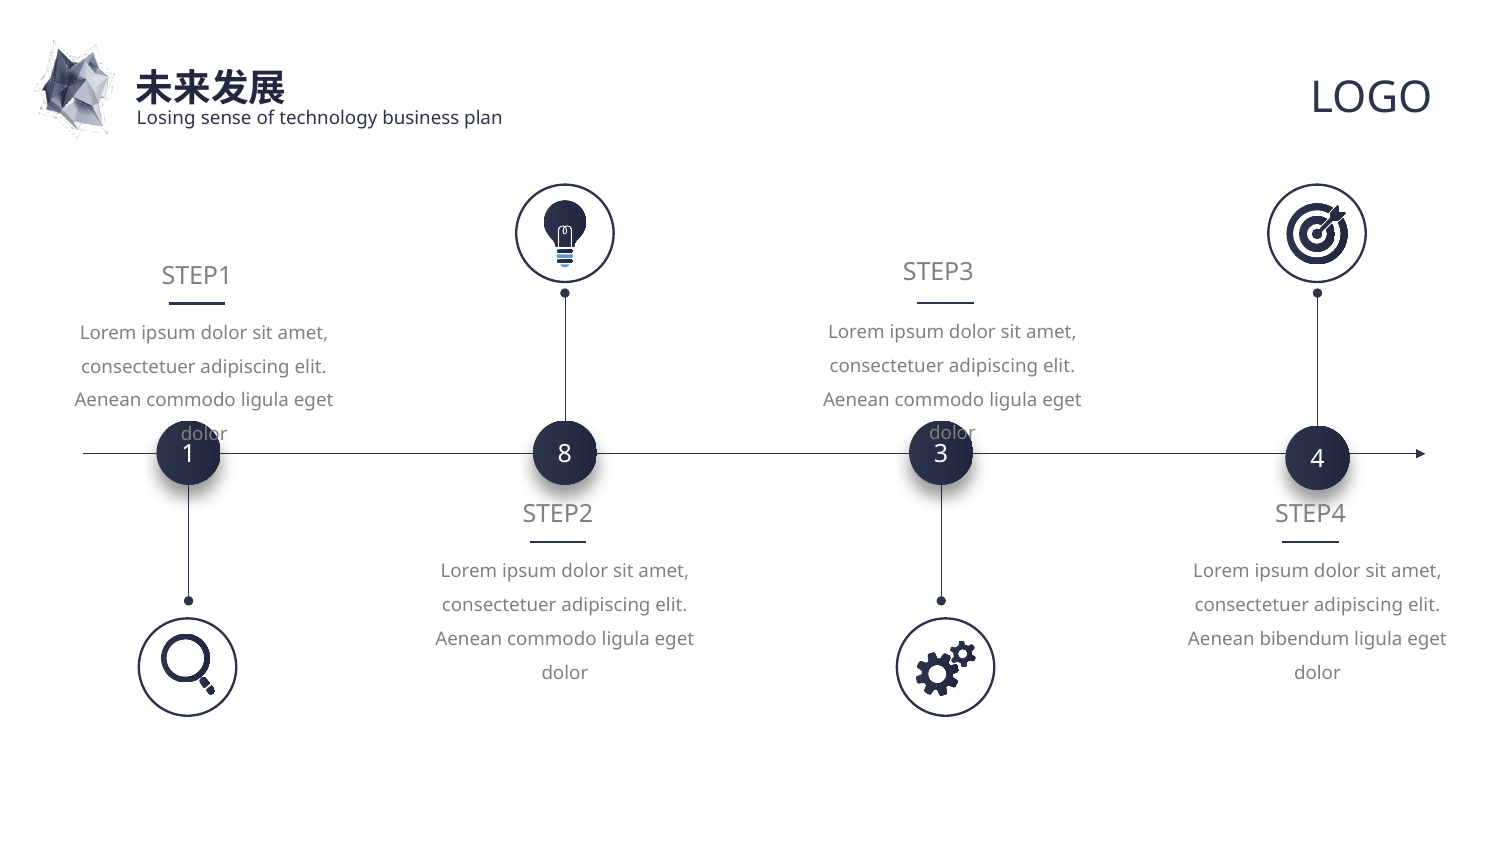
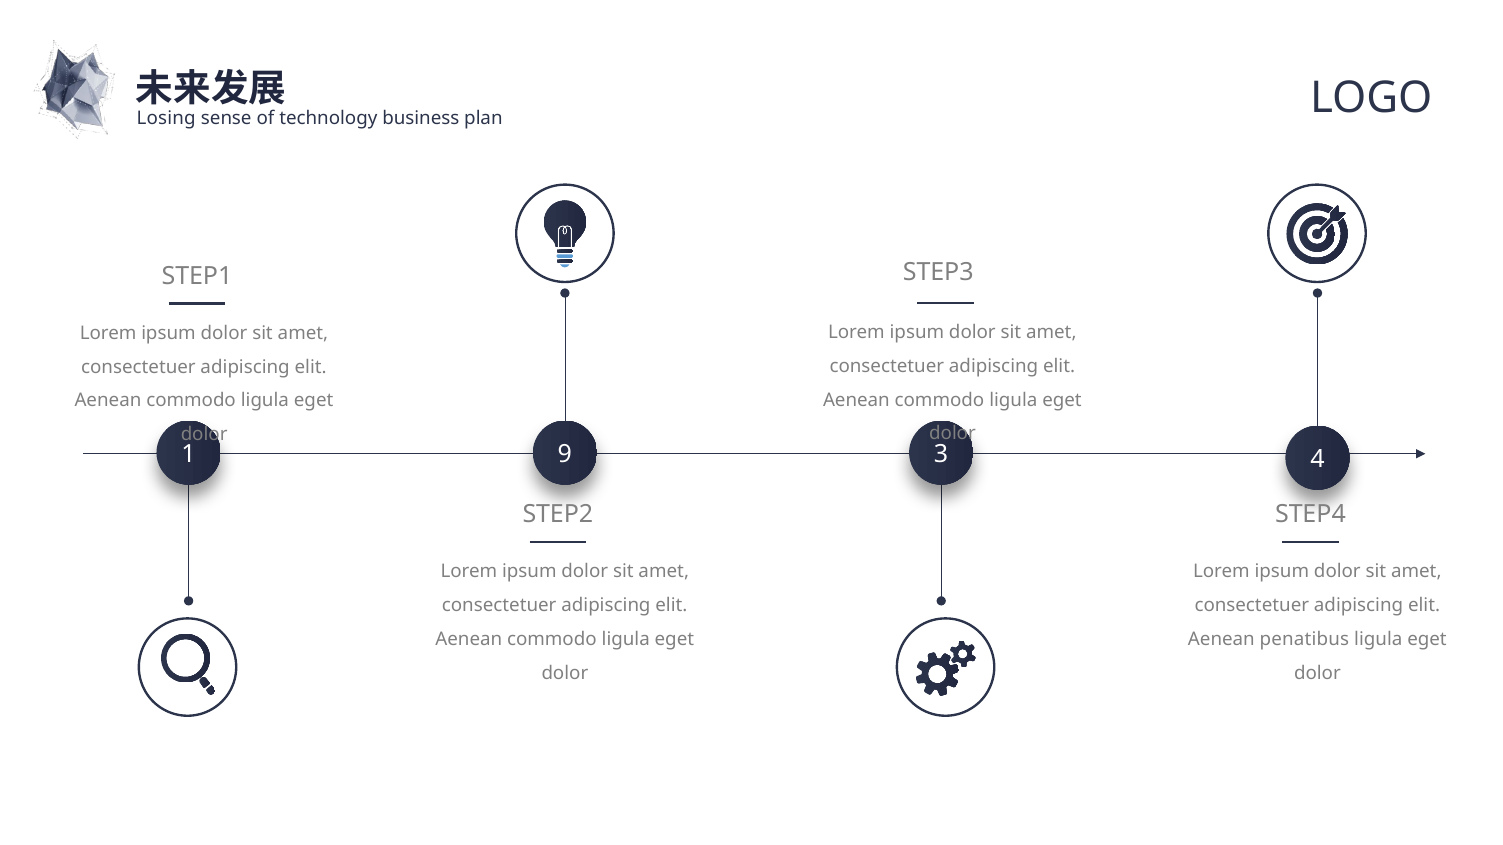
8: 8 -> 9 (565, 455)
bibendum: bibendum -> penatibus (1304, 639)
